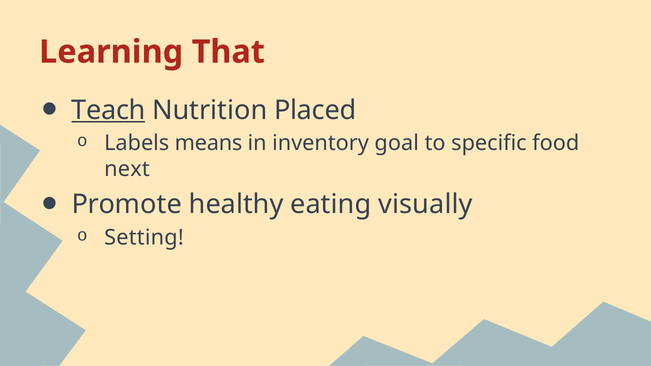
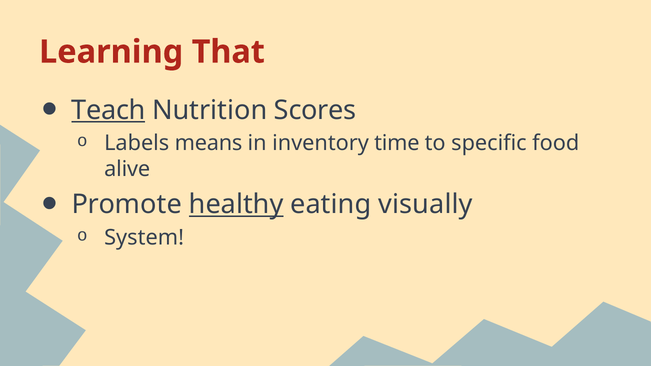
Placed: Placed -> Scores (315, 110)
goal: goal -> time (397, 143)
next: next -> alive (127, 169)
healthy underline: none -> present (236, 205)
Setting: Setting -> System (144, 238)
